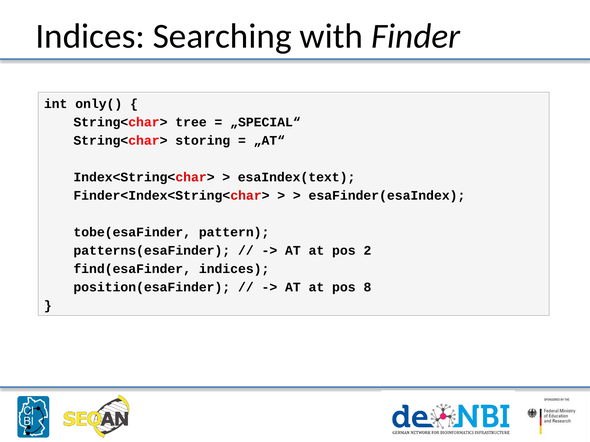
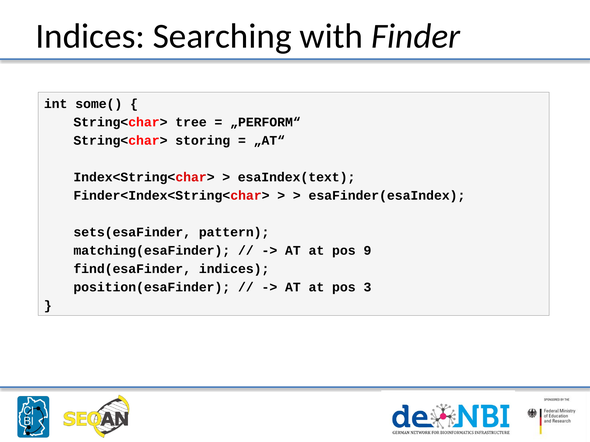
only(: only( -> some( (99, 104)
„SPECIAL“: „SPECIAL“ -> „PERFORM“ (265, 122)
tobe(esaFinder: tobe(esaFinder -> sets(esaFinder (132, 232)
patterns(esaFinder: patterns(esaFinder -> matching(esaFinder (152, 251)
2: 2 -> 9 (367, 251)
8: 8 -> 3 (367, 287)
